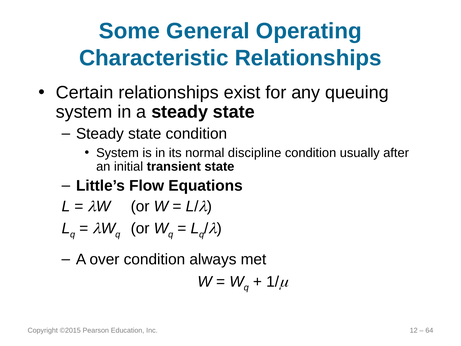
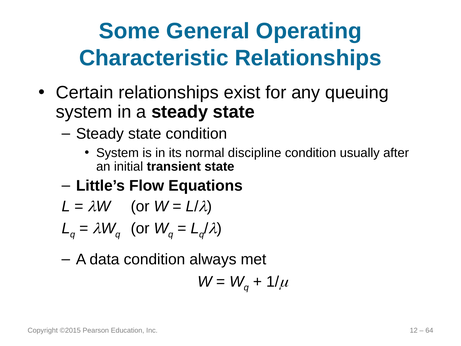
over: over -> data (104, 259)
